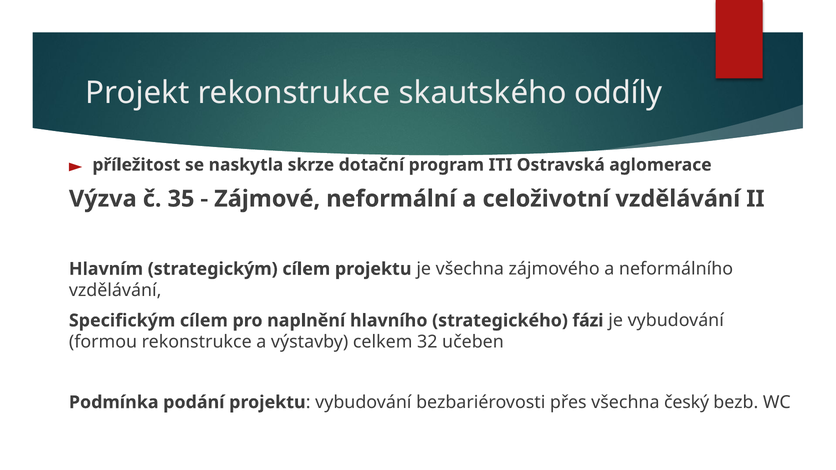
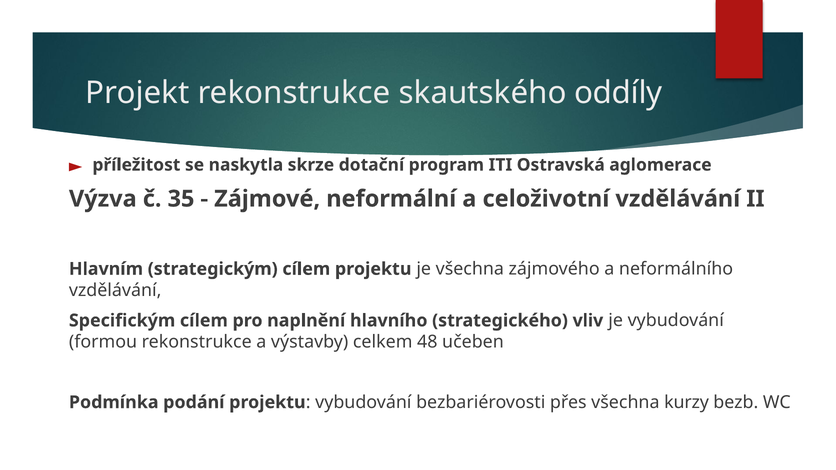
fázi: fázi -> vliv (588, 321)
32: 32 -> 48 (427, 342)
český: český -> kurzy (687, 402)
